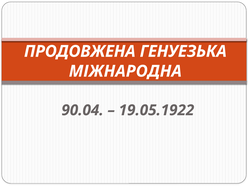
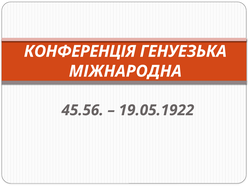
ПРОДОВЖЕНА: ПРОДОВЖЕНА -> КОНФЕРЕНЦІЯ (80, 51)
90.04: 90.04 -> 45.56 (83, 110)
